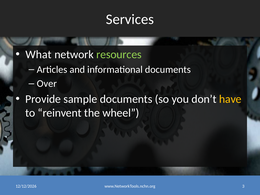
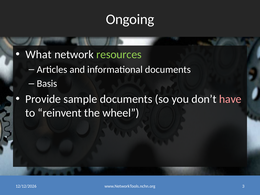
Services: Services -> Ongoing (130, 19)
Over: Over -> Basis (47, 84)
have colour: yellow -> pink (230, 99)
